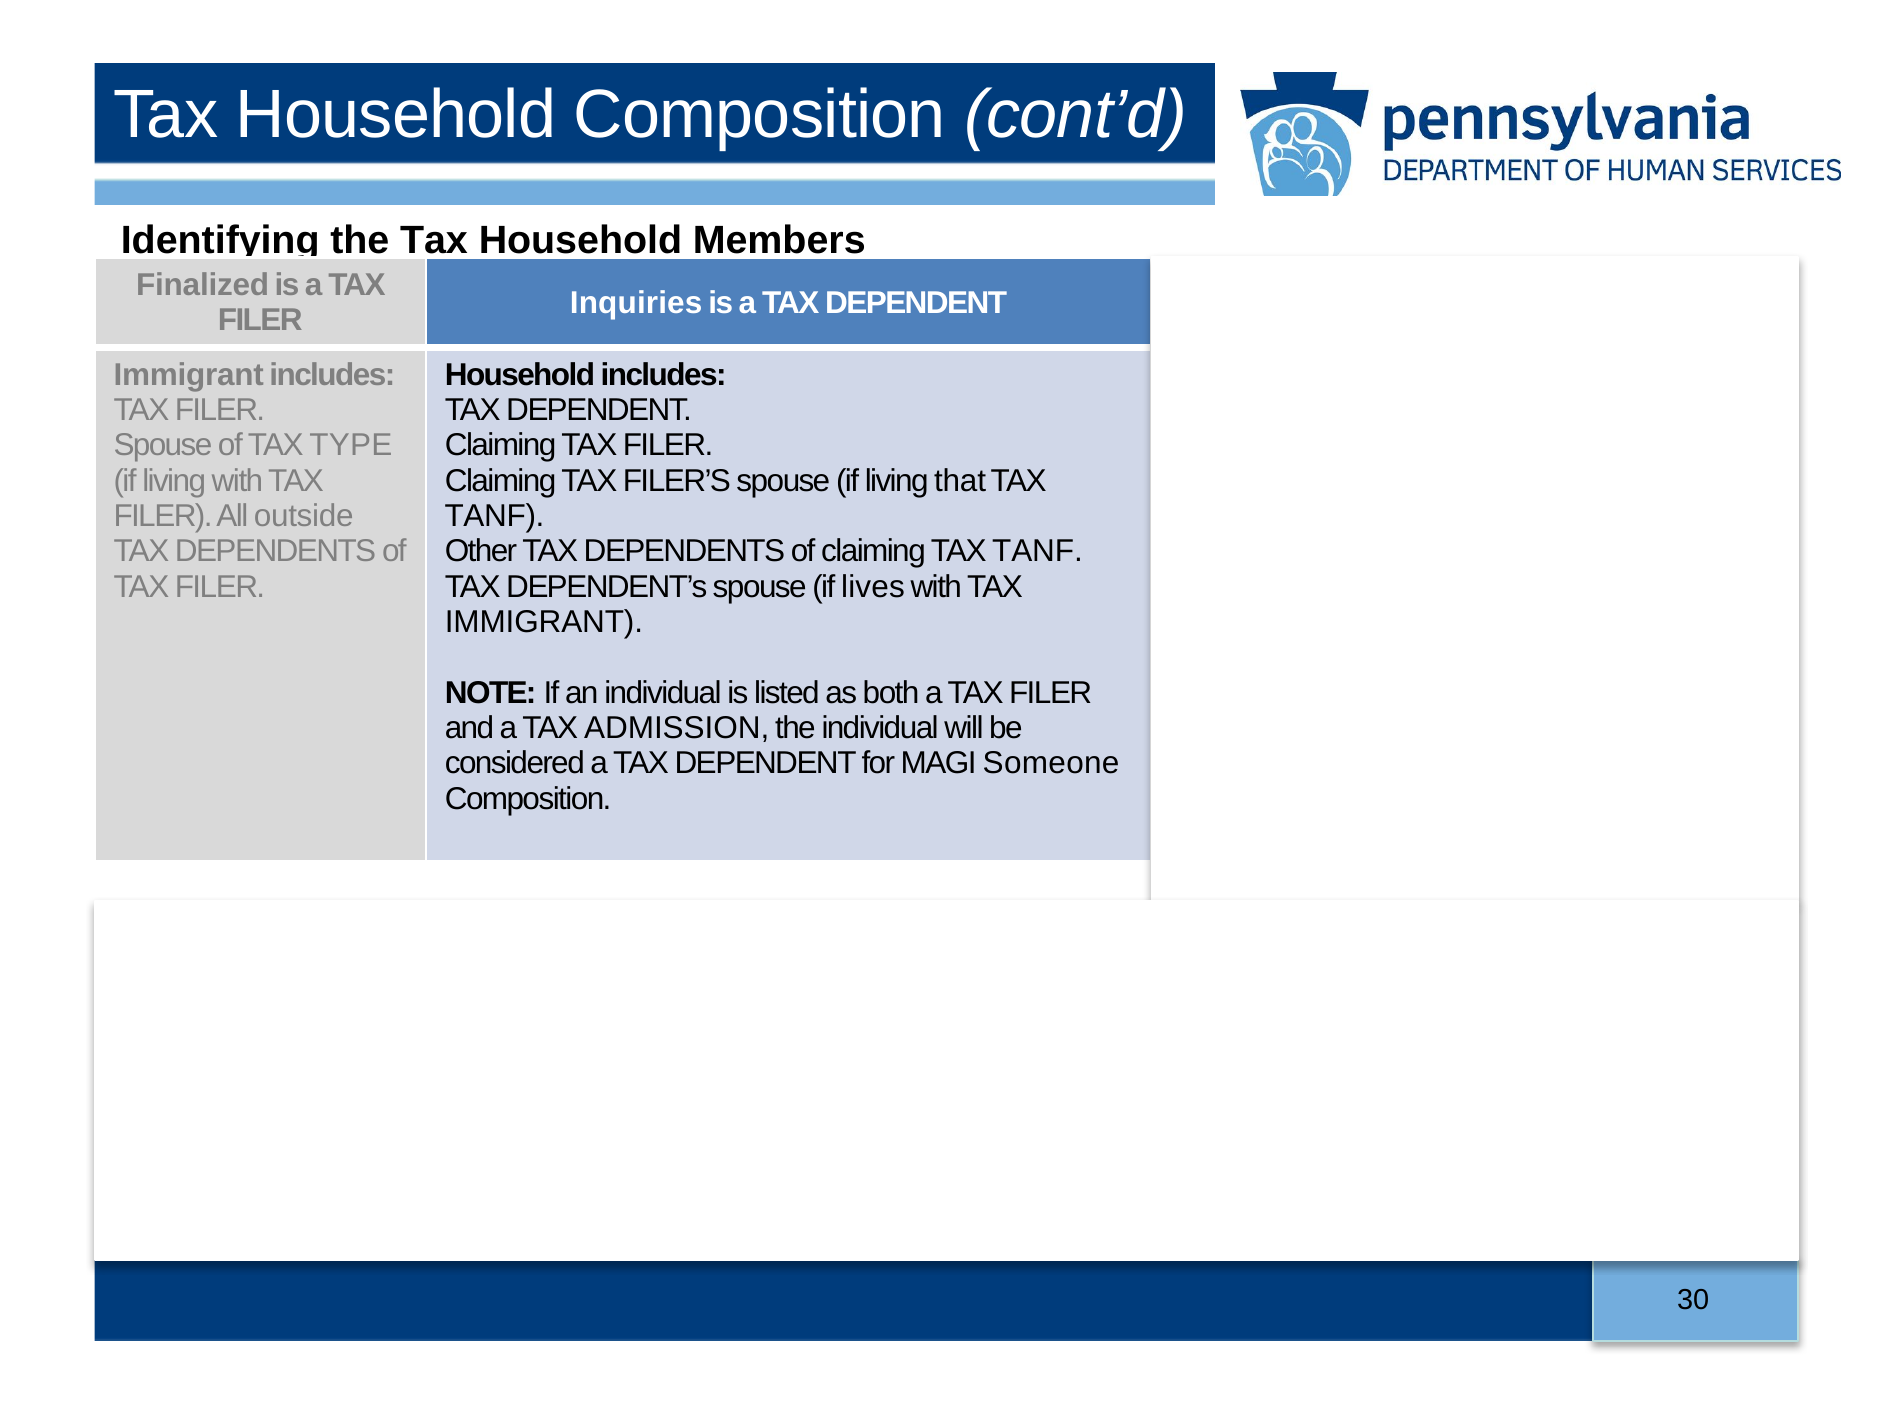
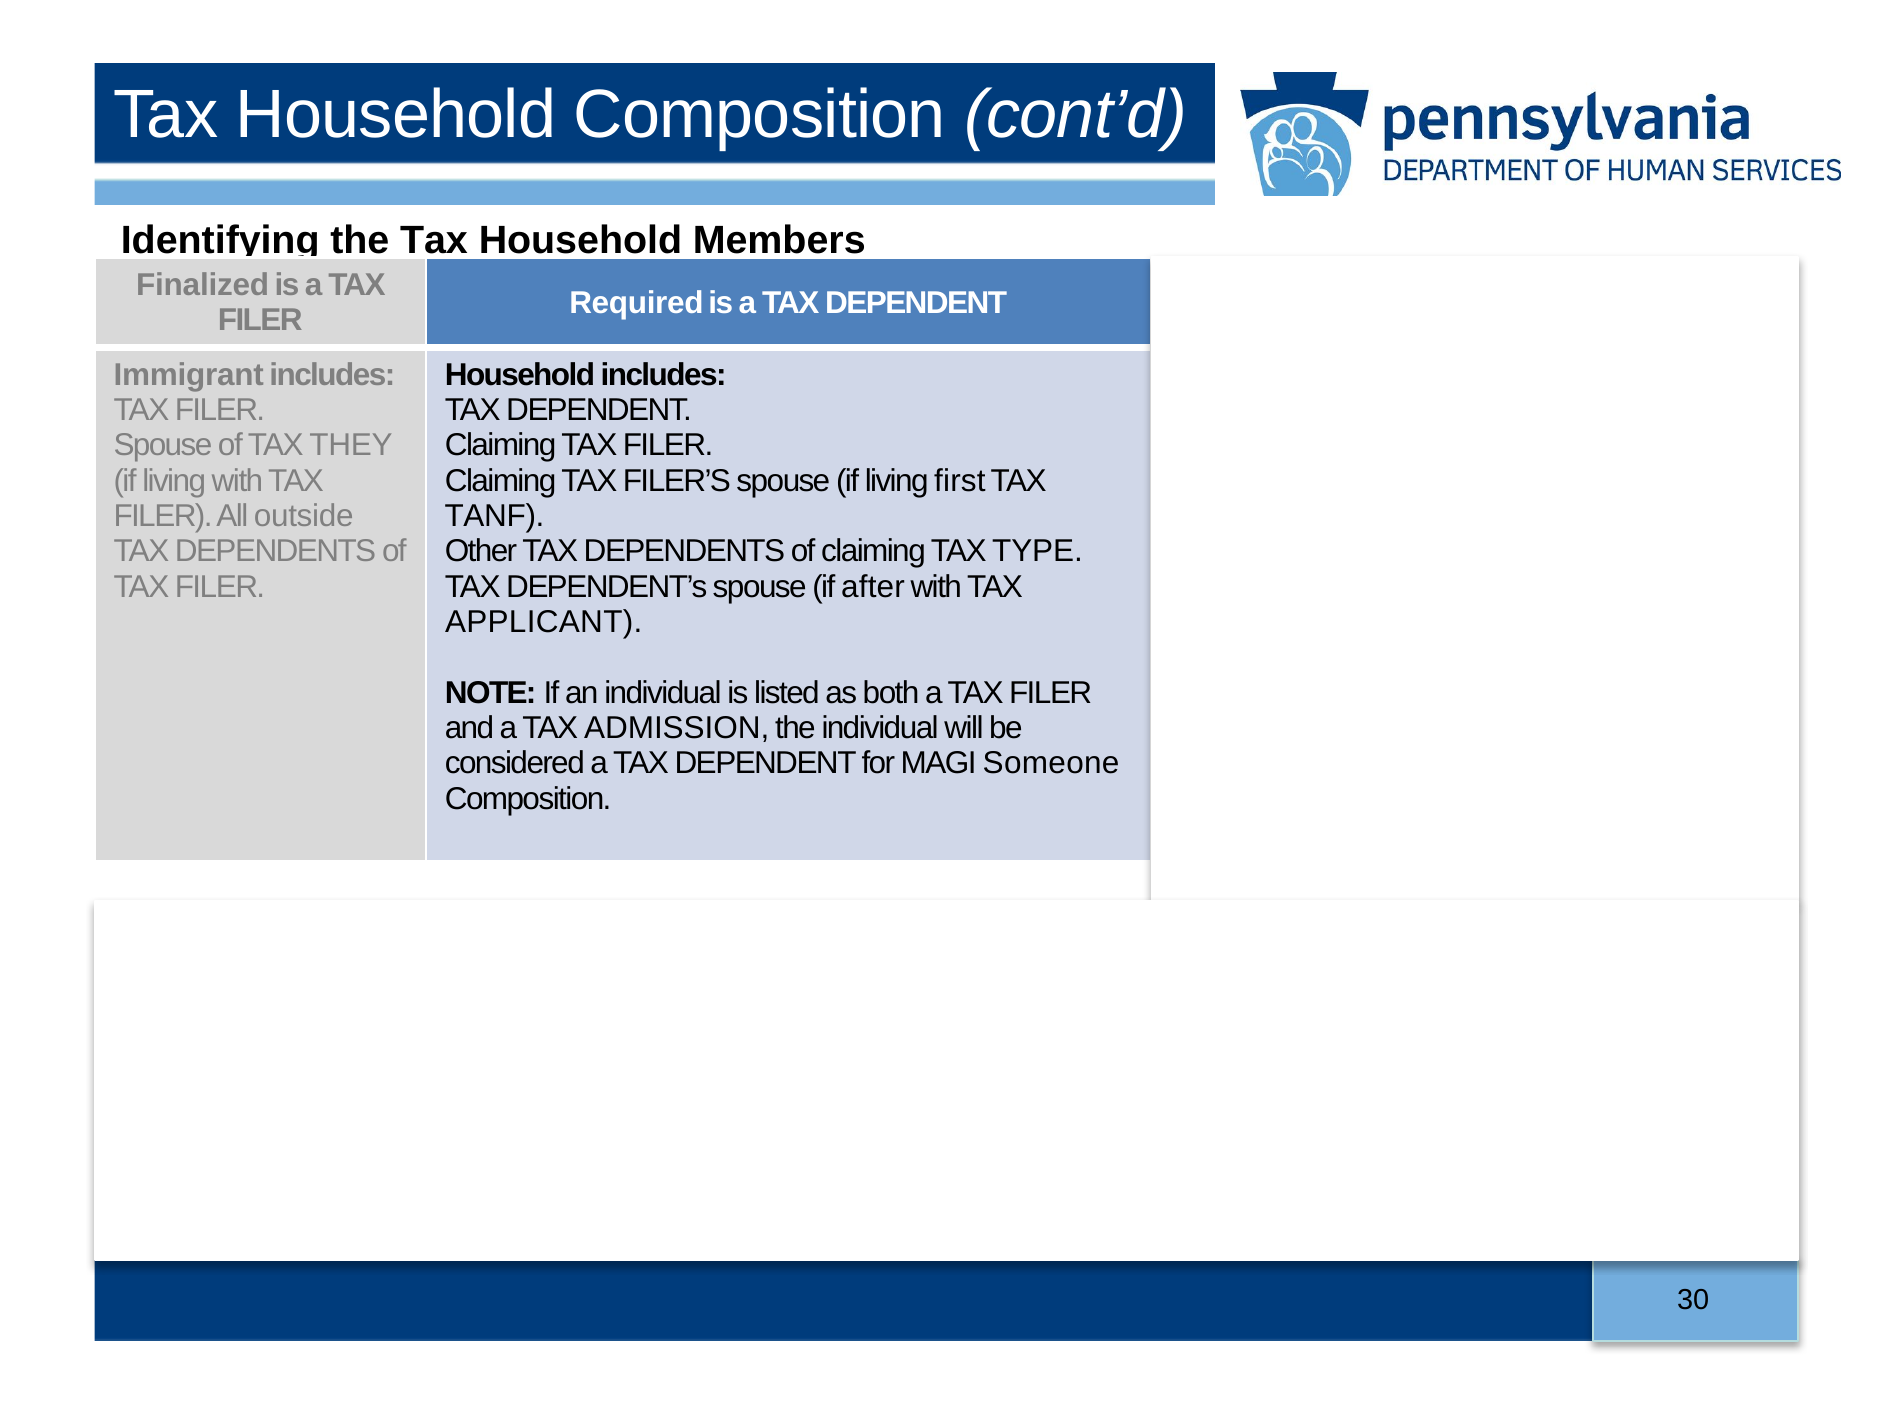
Inquiries: Inquiries -> Required (636, 303)
TYPE: TYPE -> THEY (351, 445)
that: that -> first (960, 481)
claiming TAX TANF: TANF -> TYPE (1037, 551)
if lives: lives -> after (873, 587)
IMMIGRANT: IMMIGRANT -> APPLICANT (544, 622)
